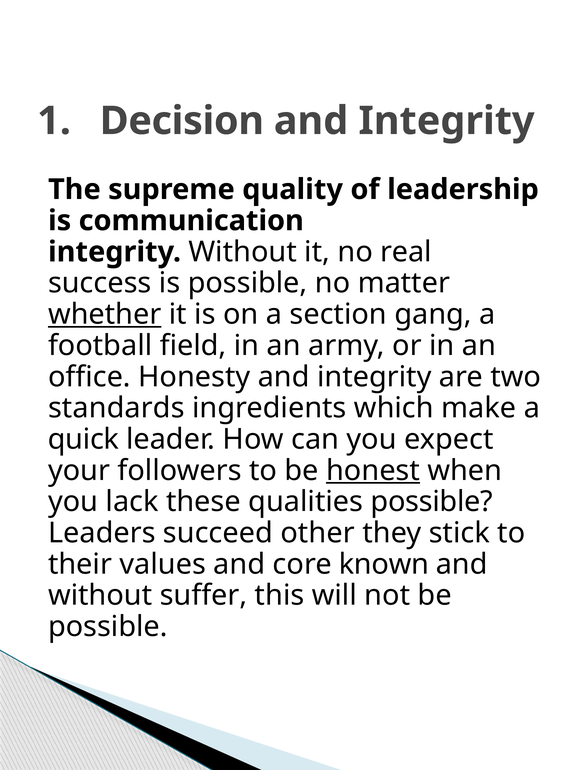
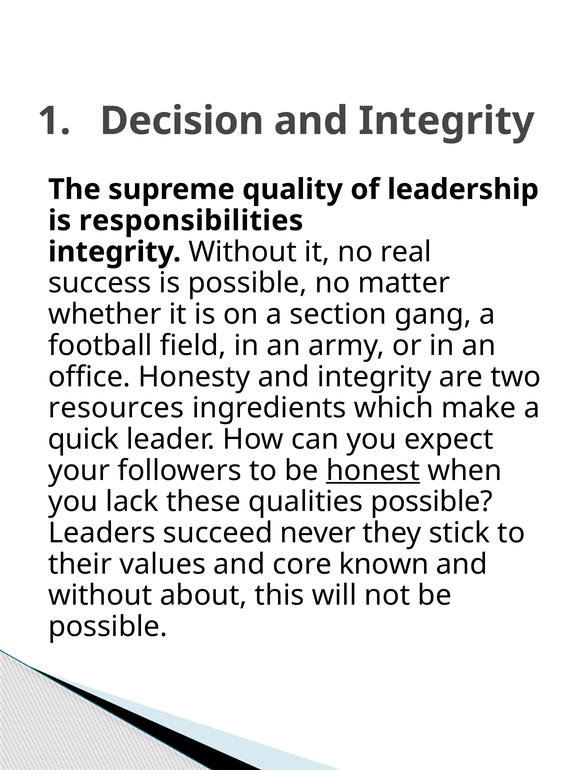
communication: communication -> responsibilities (191, 221)
whether underline: present -> none (105, 315)
standards: standards -> resources (116, 408)
other: other -> never (318, 533)
suffer: suffer -> about (204, 596)
